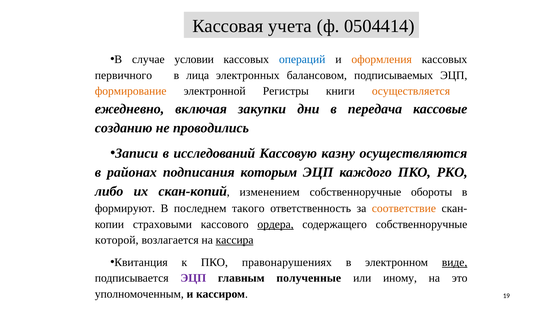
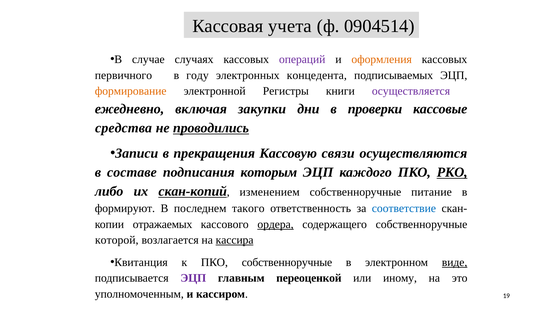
0504414: 0504414 -> 0904514 (379, 26)
условии: условии -> случаях (194, 60)
операций colour: blue -> purple (302, 60)
лица: лица -> году (198, 75)
балансовом: балансовом -> концедента (317, 75)
осуществляется colour: orange -> purple (411, 91)
передача: передача -> проверки (375, 109)
созданию: созданию -> средства (124, 128)
проводились underline: none -> present (211, 128)
исследований: исследований -> прекращения (214, 154)
казну: казну -> связи (338, 154)
районах: районах -> составе (132, 173)
РКО underline: none -> present (452, 173)
скан-копий underline: none -> present (193, 192)
обороты: обороты -> питание (432, 192)
соответствие colour: orange -> blue (404, 209)
страховыми: страховыми -> отражаемых (163, 225)
ПКО правонарушениях: правонарушениях -> собственноручные (287, 263)
полученные: полученные -> переоценкой (309, 279)
